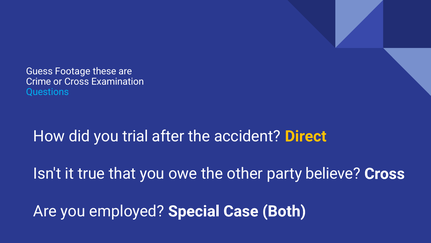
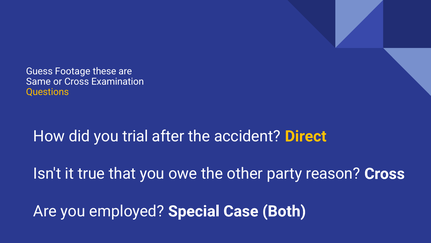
Crime: Crime -> Same (38, 82)
Questions colour: light blue -> yellow (47, 92)
believe: believe -> reason (333, 173)
